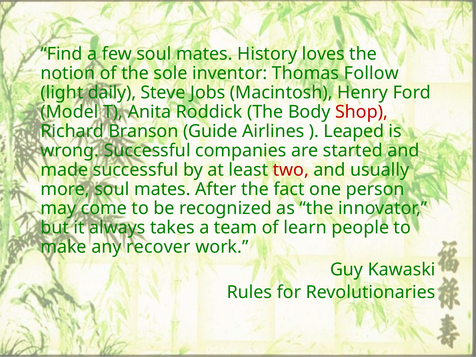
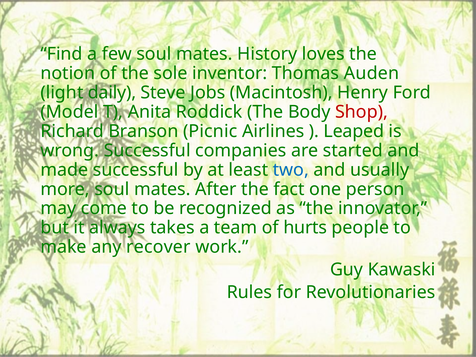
Follow: Follow -> Auden (371, 73)
Guide: Guide -> Picnic (210, 131)
two colour: red -> blue (291, 170)
learn: learn -> hurts (305, 228)
